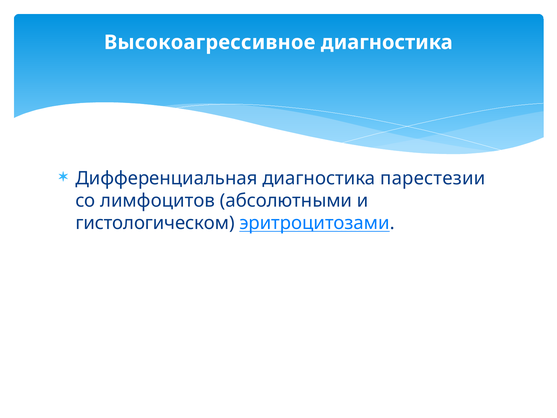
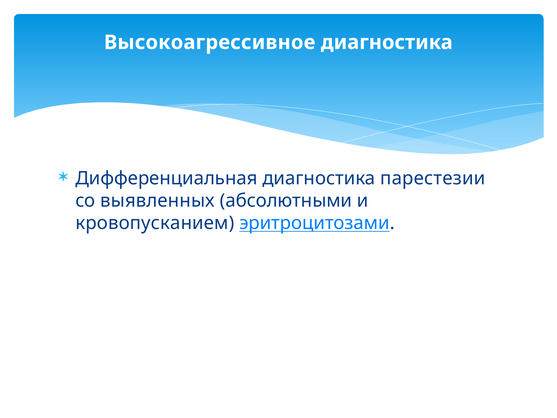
лимфоцитов: лимфоцитов -> выявленных (157, 200)
гистологическом: гистологическом -> кровопусканием (155, 223)
